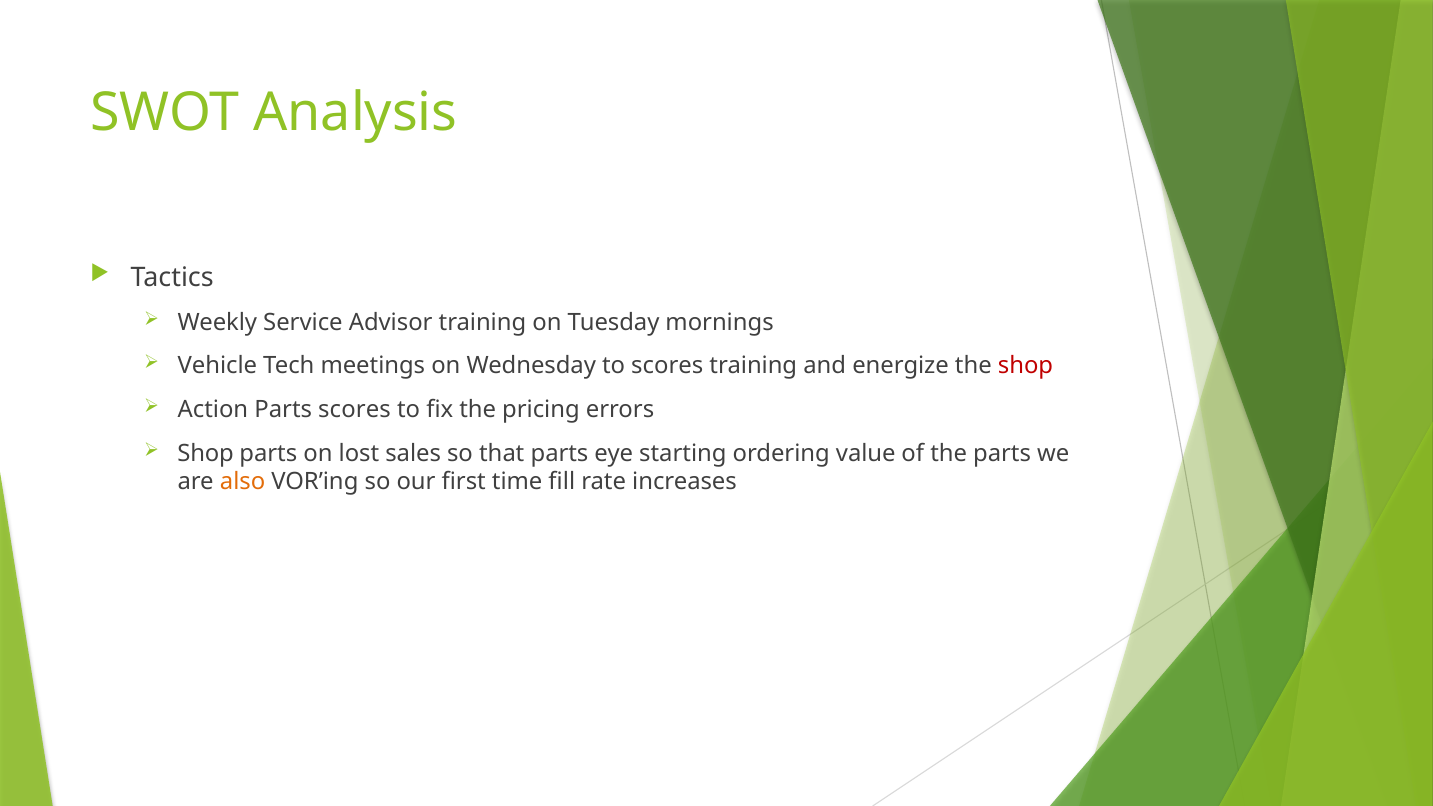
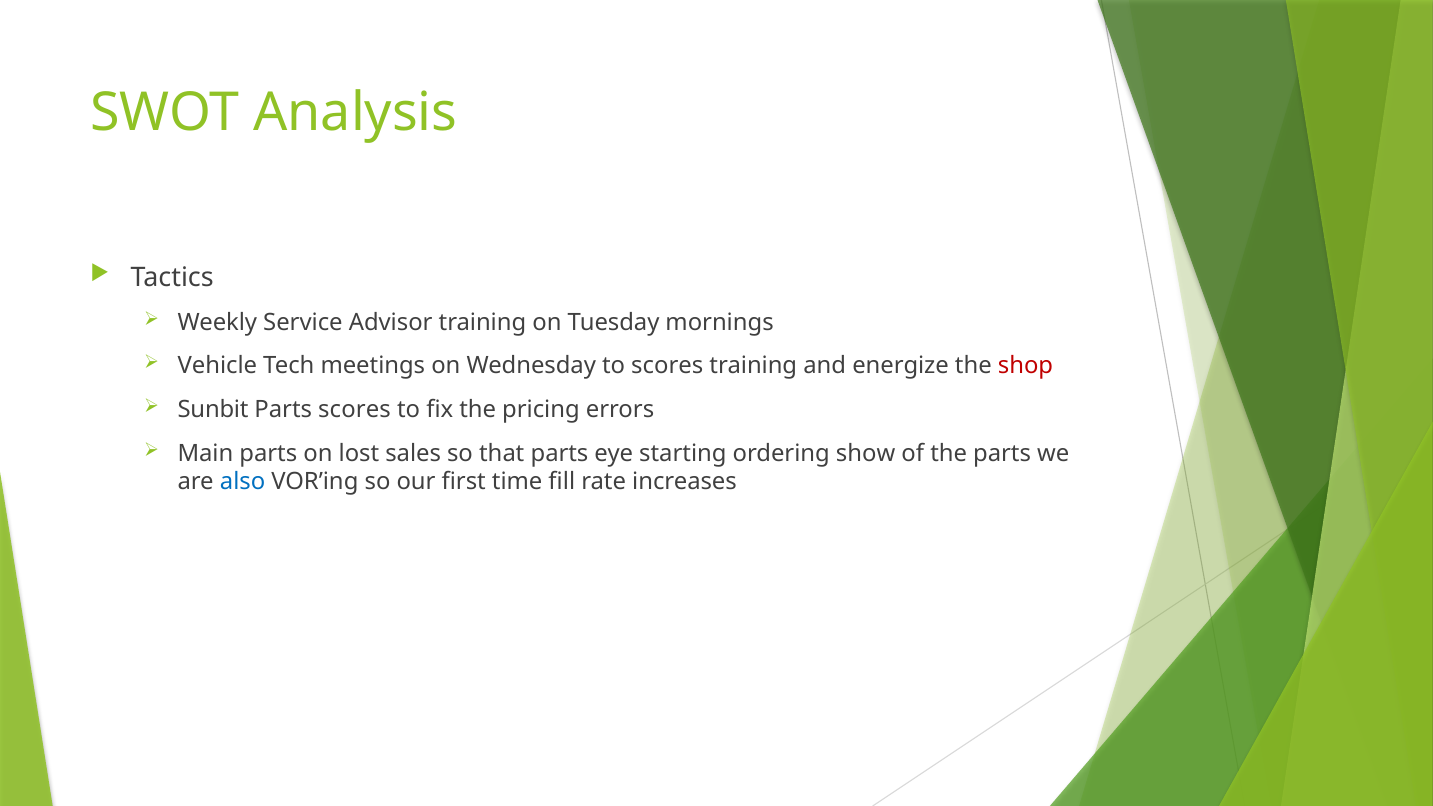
Action: Action -> Sunbit (213, 410)
Shop: Shop -> Main (205, 453)
value: value -> show (866, 453)
also colour: orange -> blue (243, 482)
